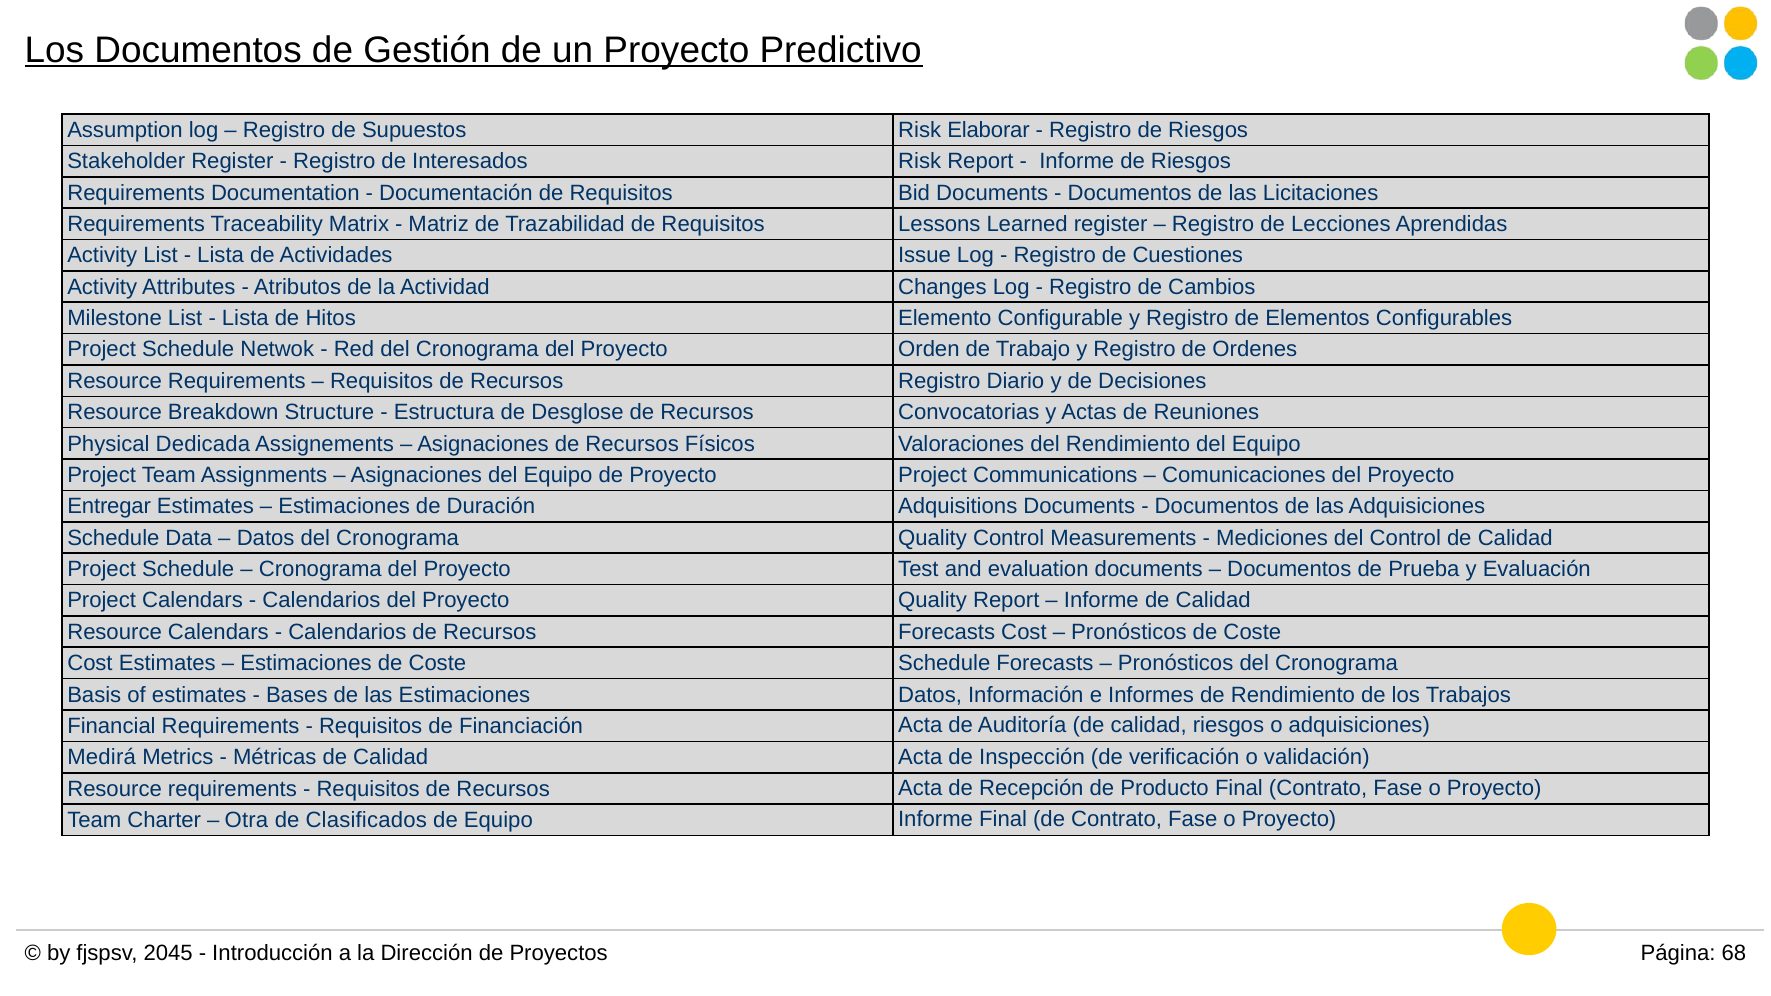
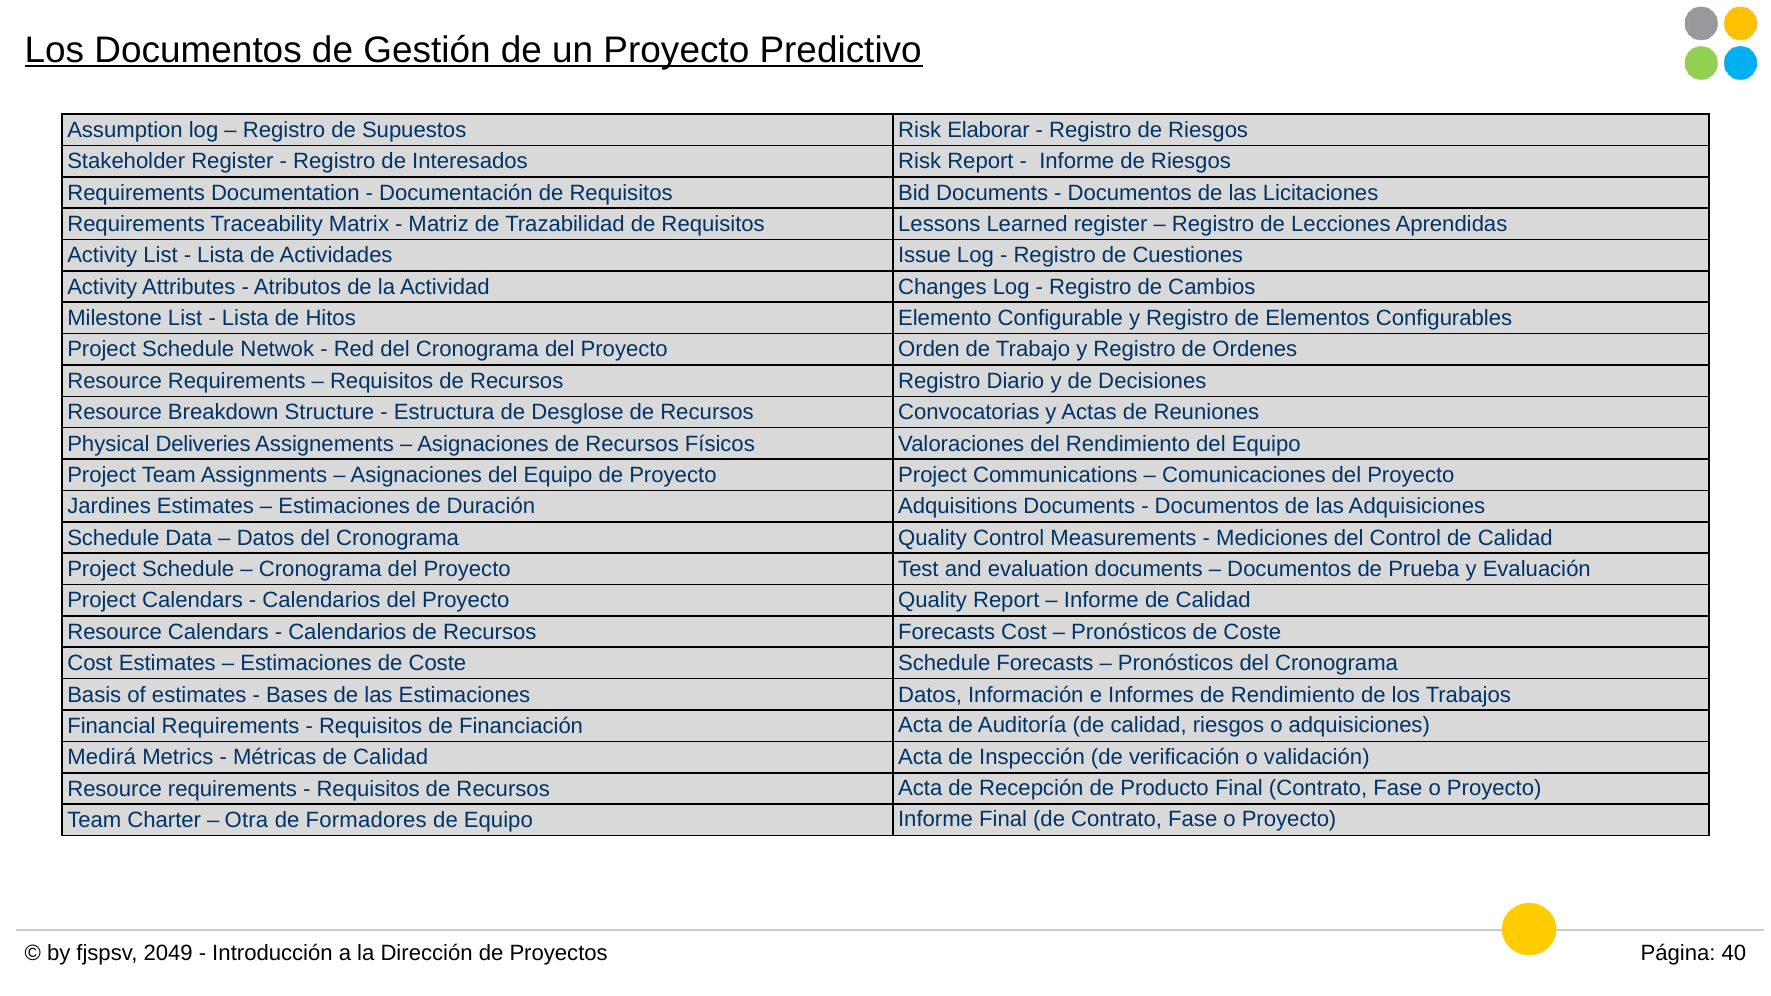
Dedicada: Dedicada -> Deliveries (203, 444)
Entregar: Entregar -> Jardines (109, 507)
Clasificados: Clasificados -> Formadores (366, 820)
2045: 2045 -> 2049 (168, 953)
68: 68 -> 40 (1734, 953)
